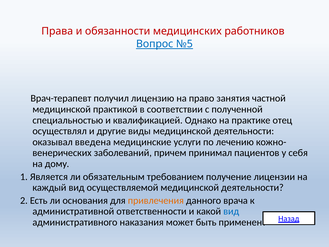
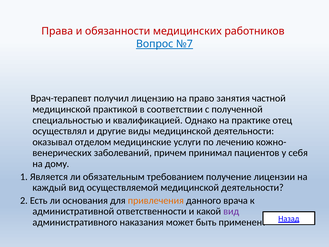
№5: №5 -> №7 (184, 44)
введена: введена -> отделом (93, 142)
вид colour: blue -> purple (231, 211)
